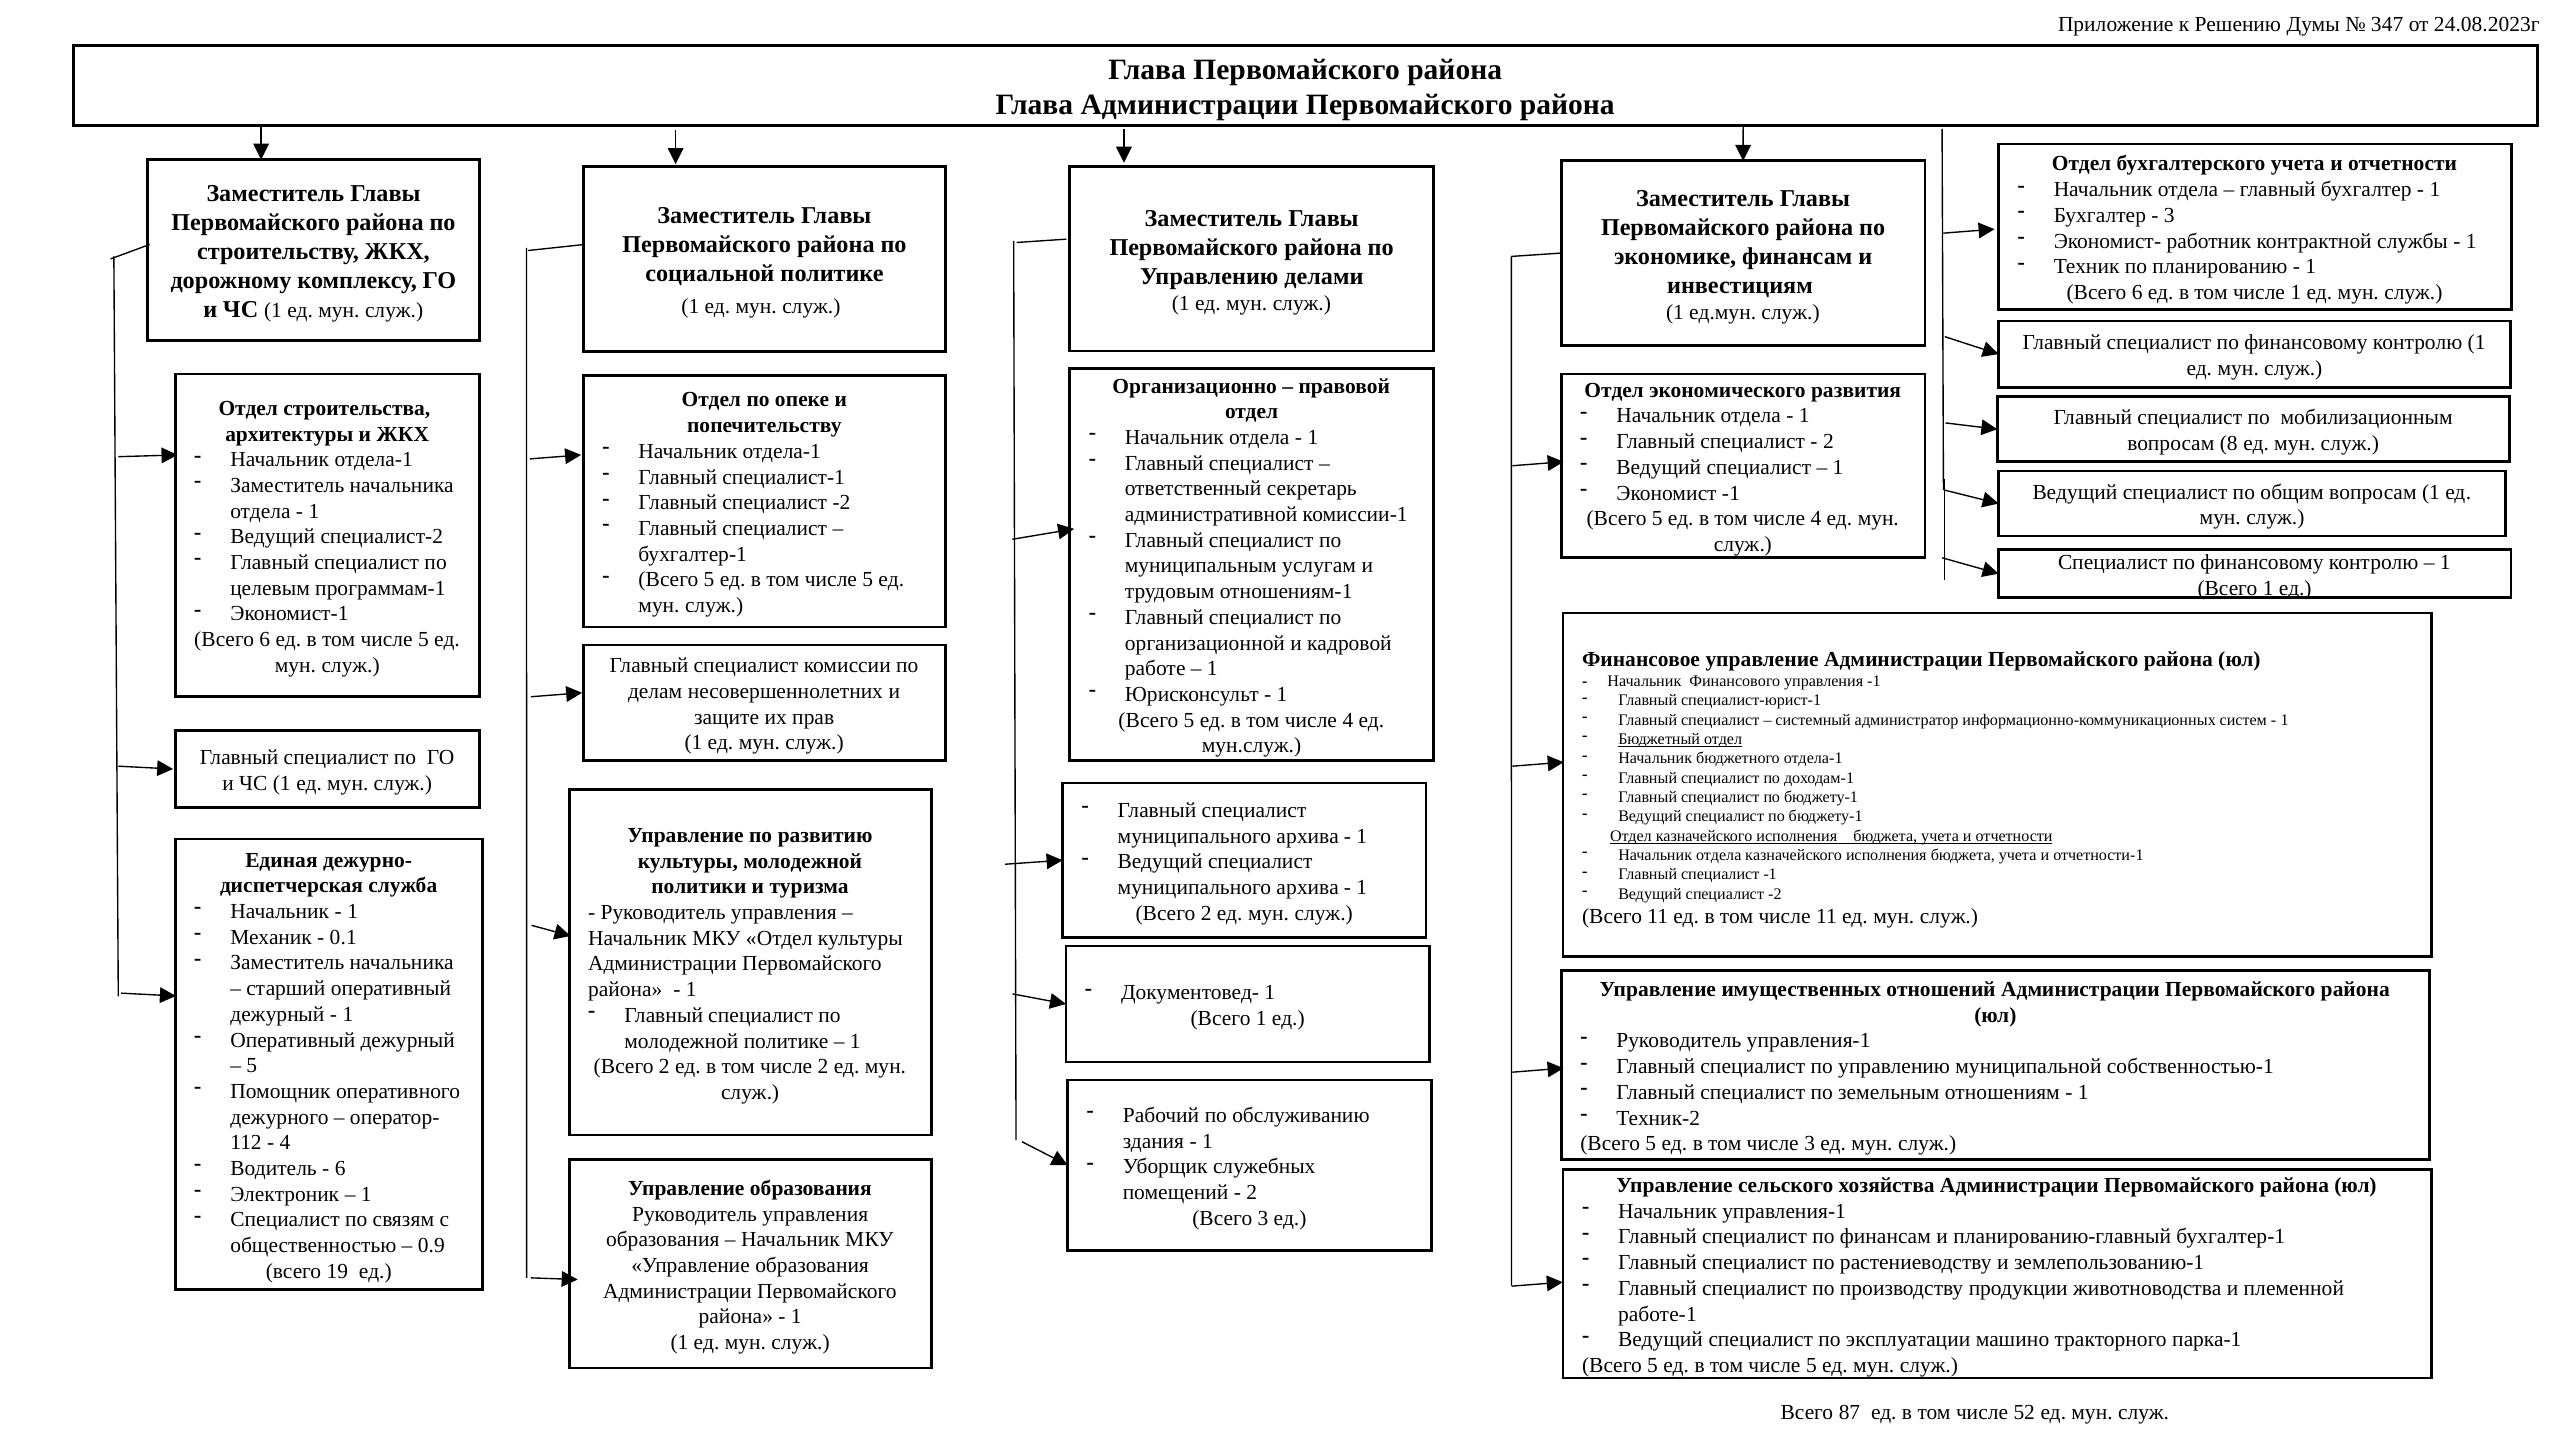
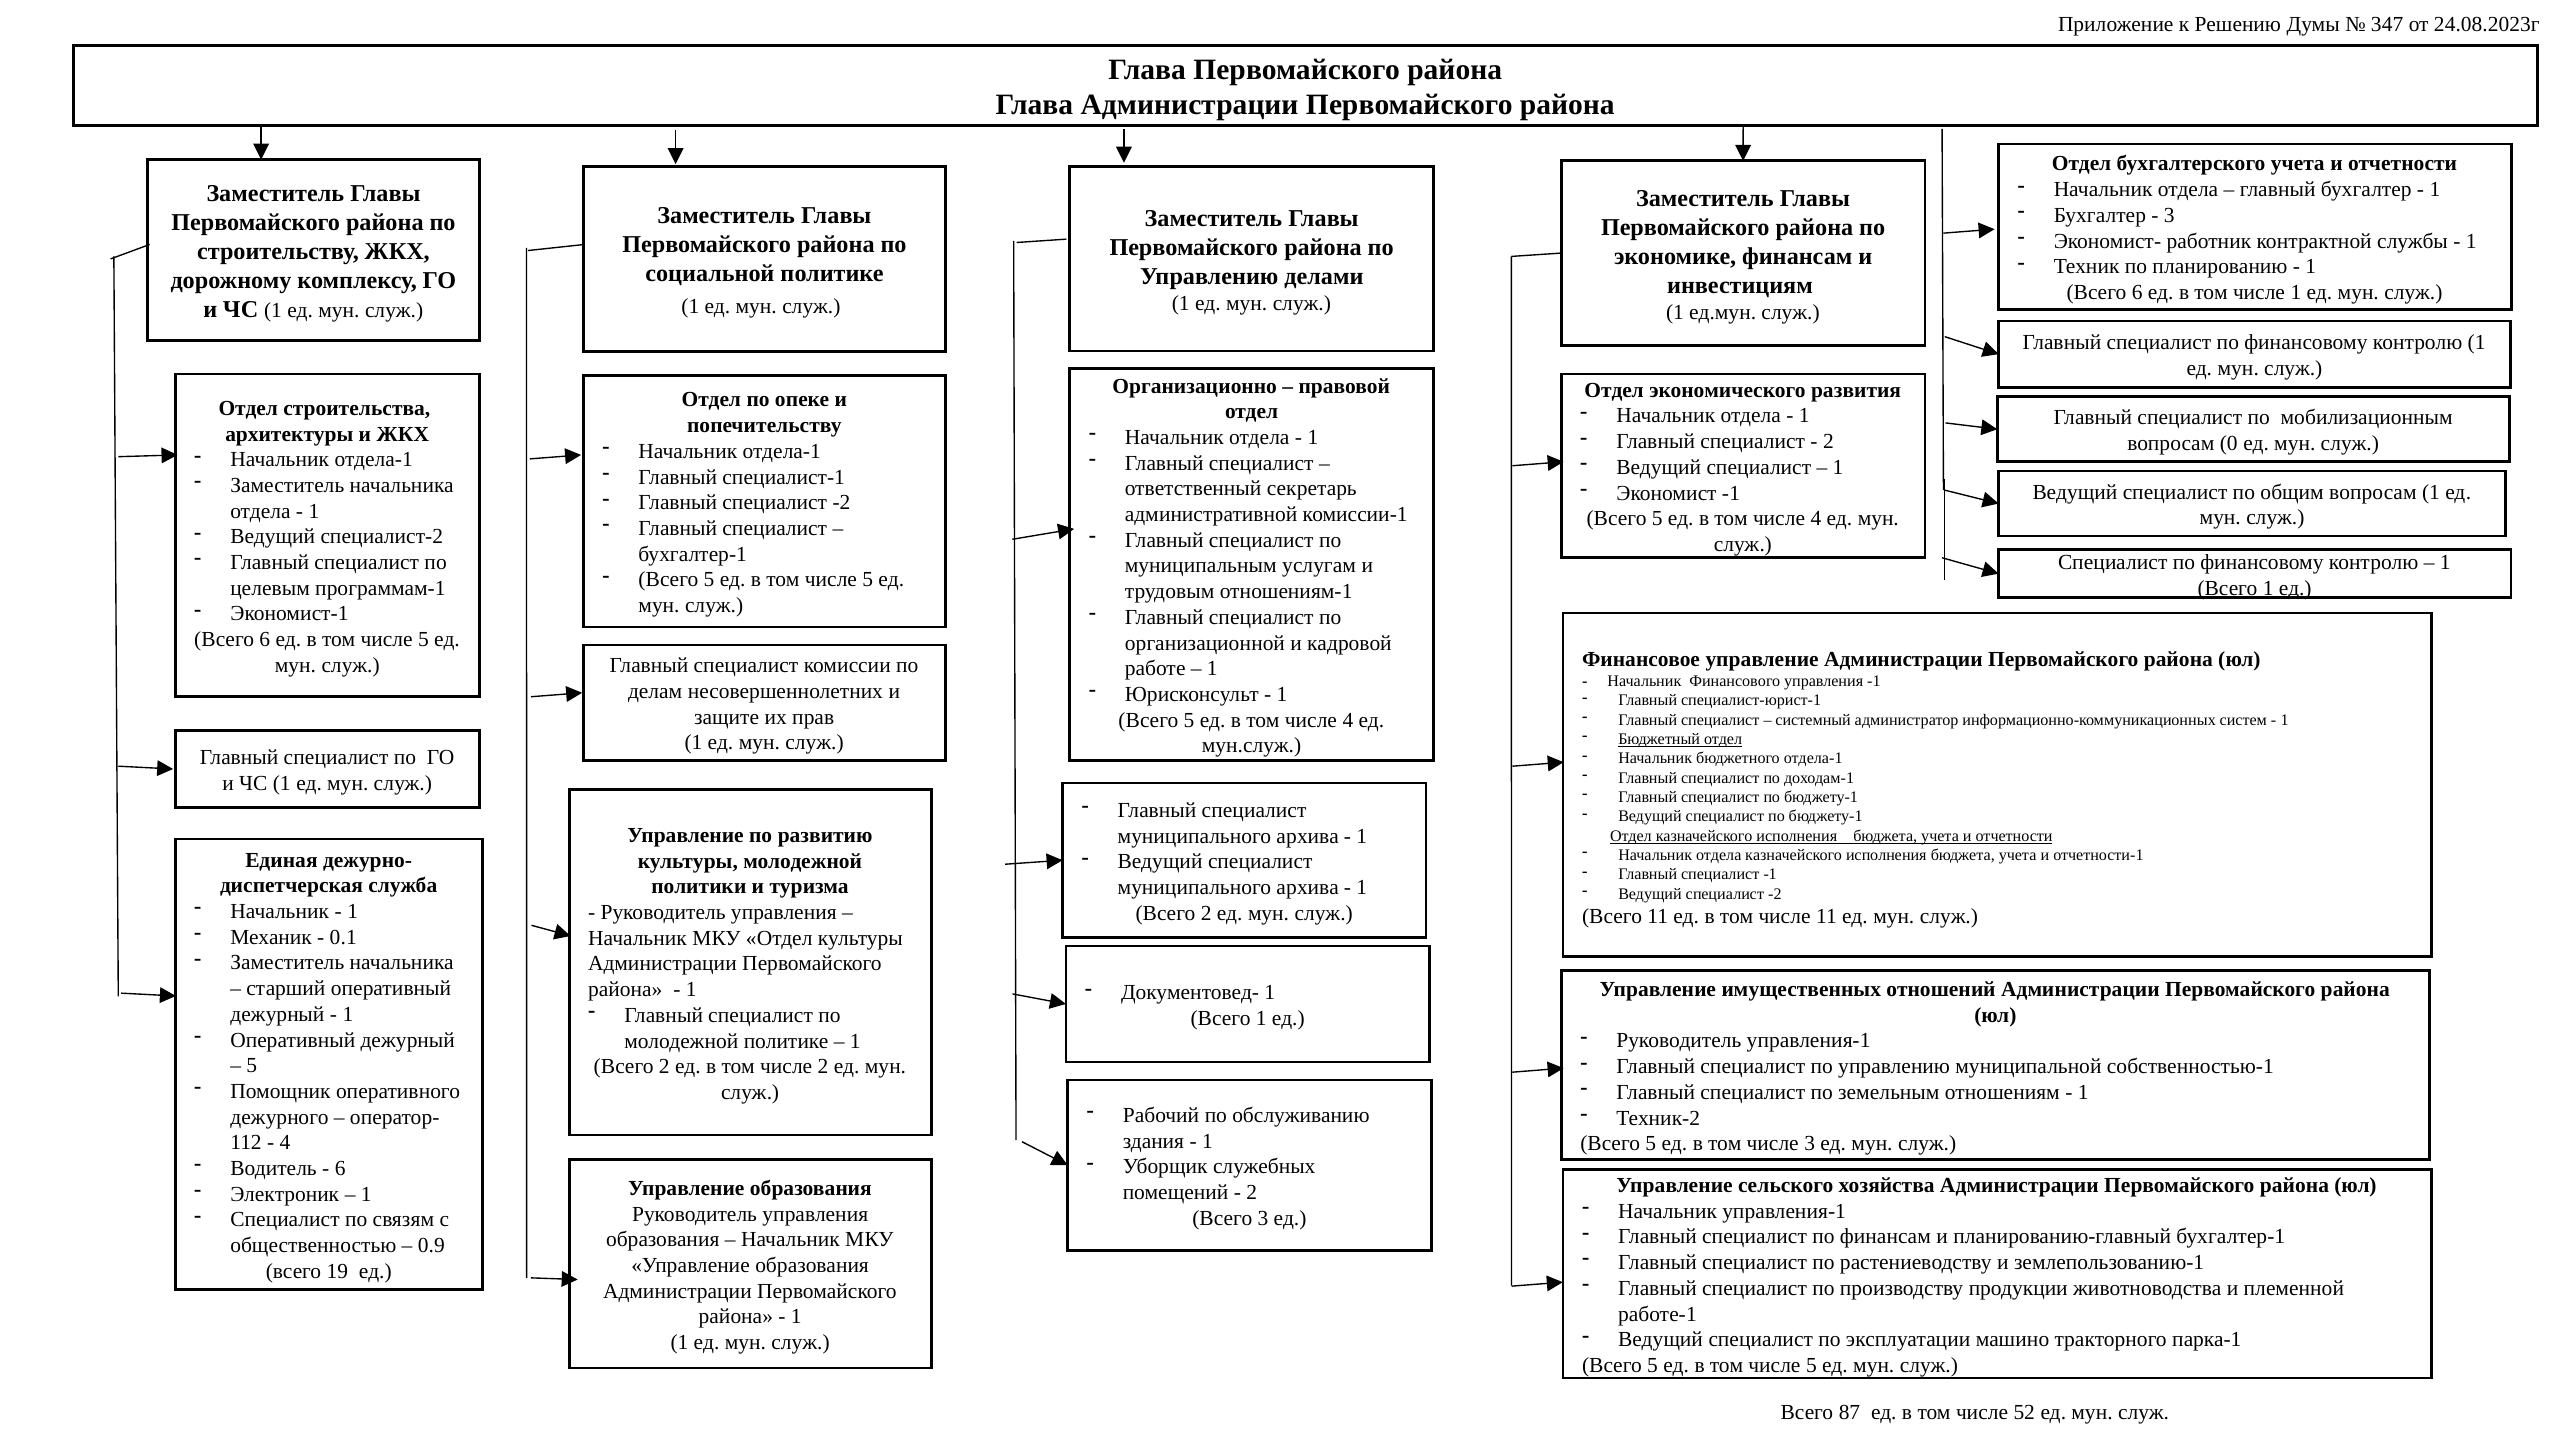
8: 8 -> 0 (2229, 444)
